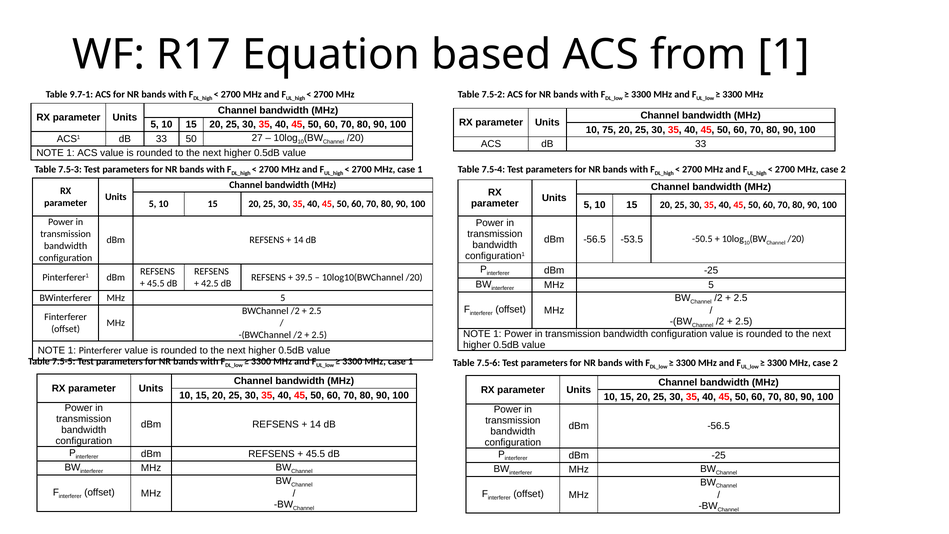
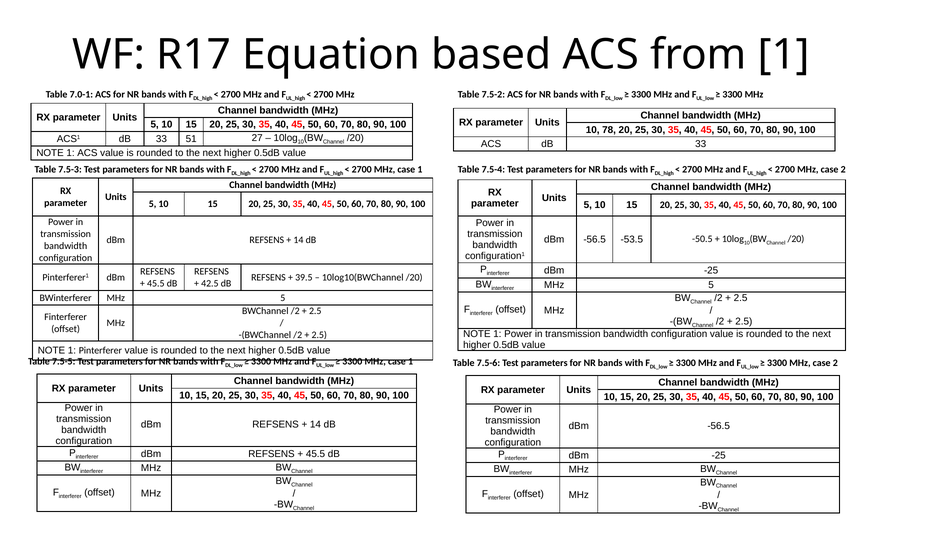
9.7-1: 9.7-1 -> 7.0-1 (81, 94)
75: 75 -> 78 (609, 130)
33 50: 50 -> 51 (191, 139)
